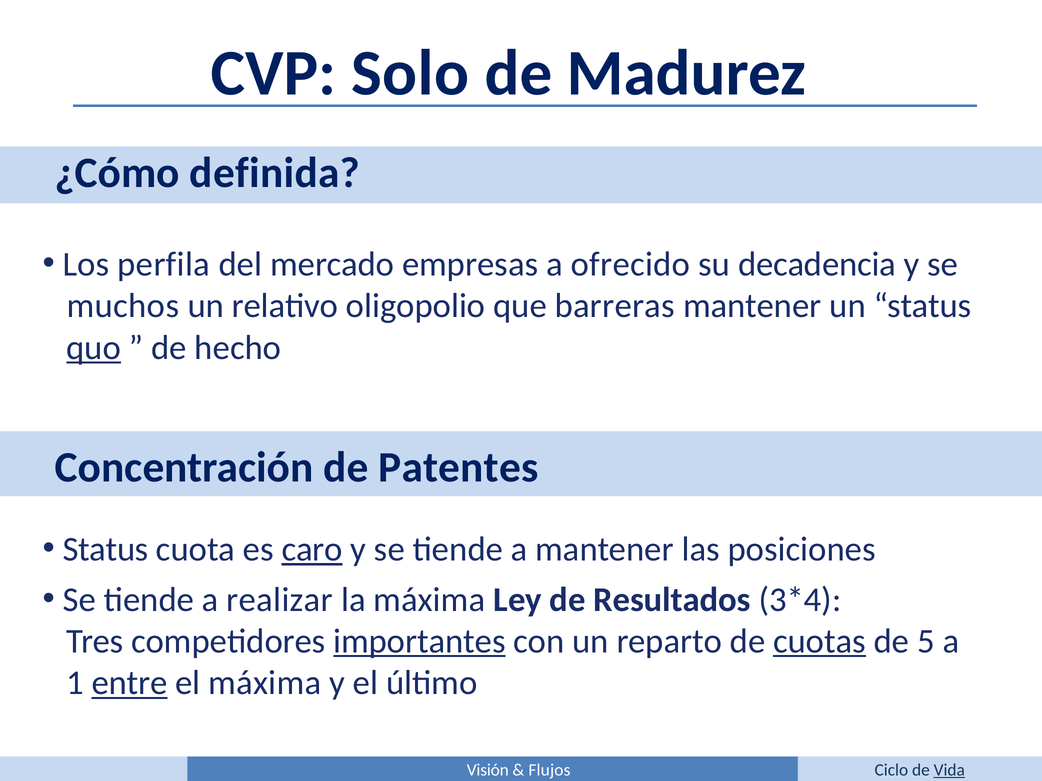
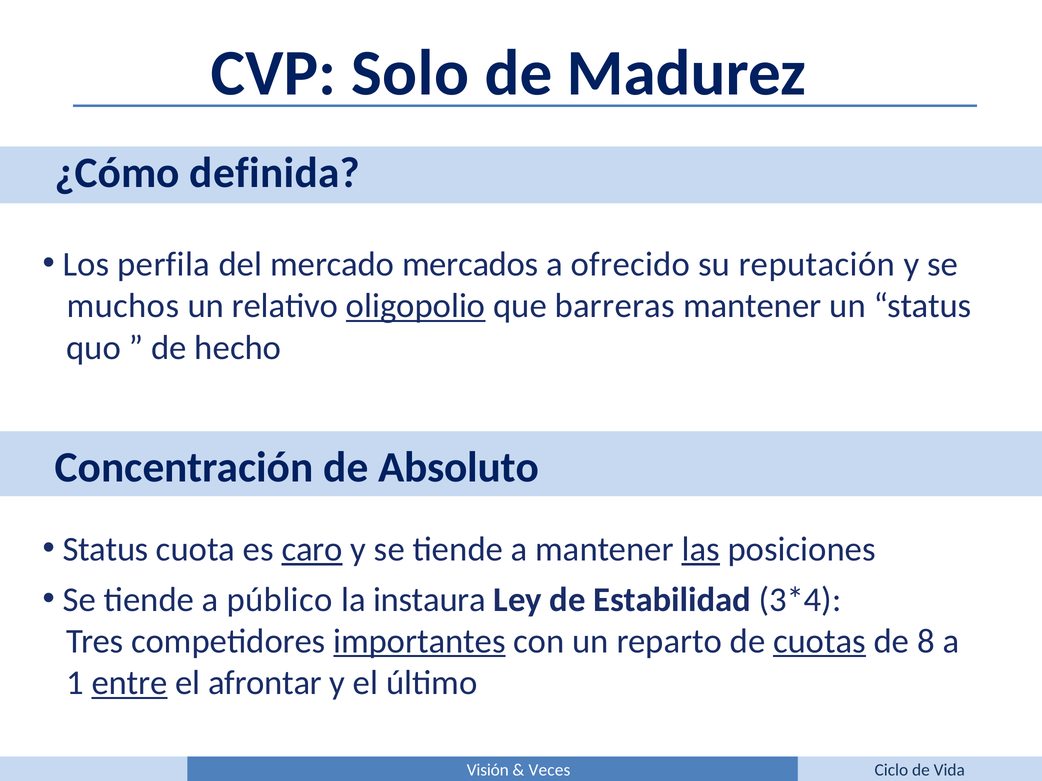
empresas: empresas -> mercados (470, 264)
decadencia: decadencia -> reputación (817, 264)
oligopolio underline: none -> present (416, 306)
quo underline: present -> none (94, 348)
Patentes: Patentes -> Absoluto (459, 468)
las underline: none -> present (701, 550)
realizar: realizar -> público (280, 600)
la máxima: máxima -> instaura (430, 600)
Resultados: Resultados -> Estabilidad (672, 600)
5: 5 -> 8 (926, 642)
el máxima: máxima -> afrontar (265, 683)
Flujos: Flujos -> Veces (549, 770)
Vida underline: present -> none (949, 770)
